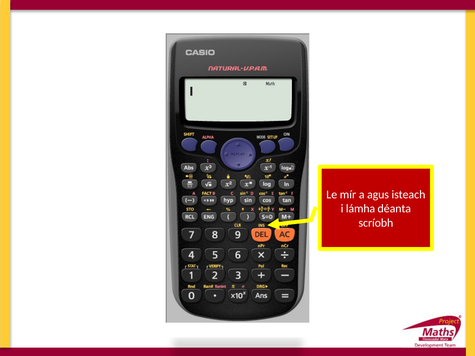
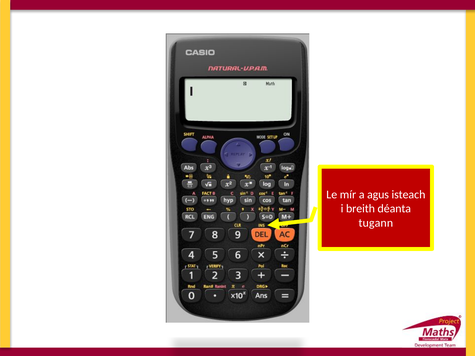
lámha: lámha -> breith (360, 209)
scríobh: scríobh -> tugann (376, 223)
